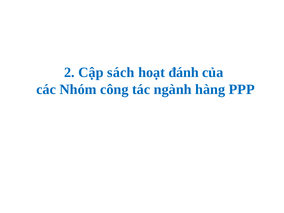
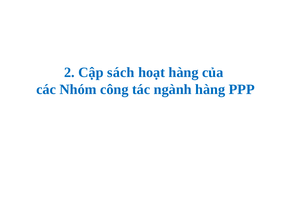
hoạt đánh: đánh -> hàng (184, 72)
